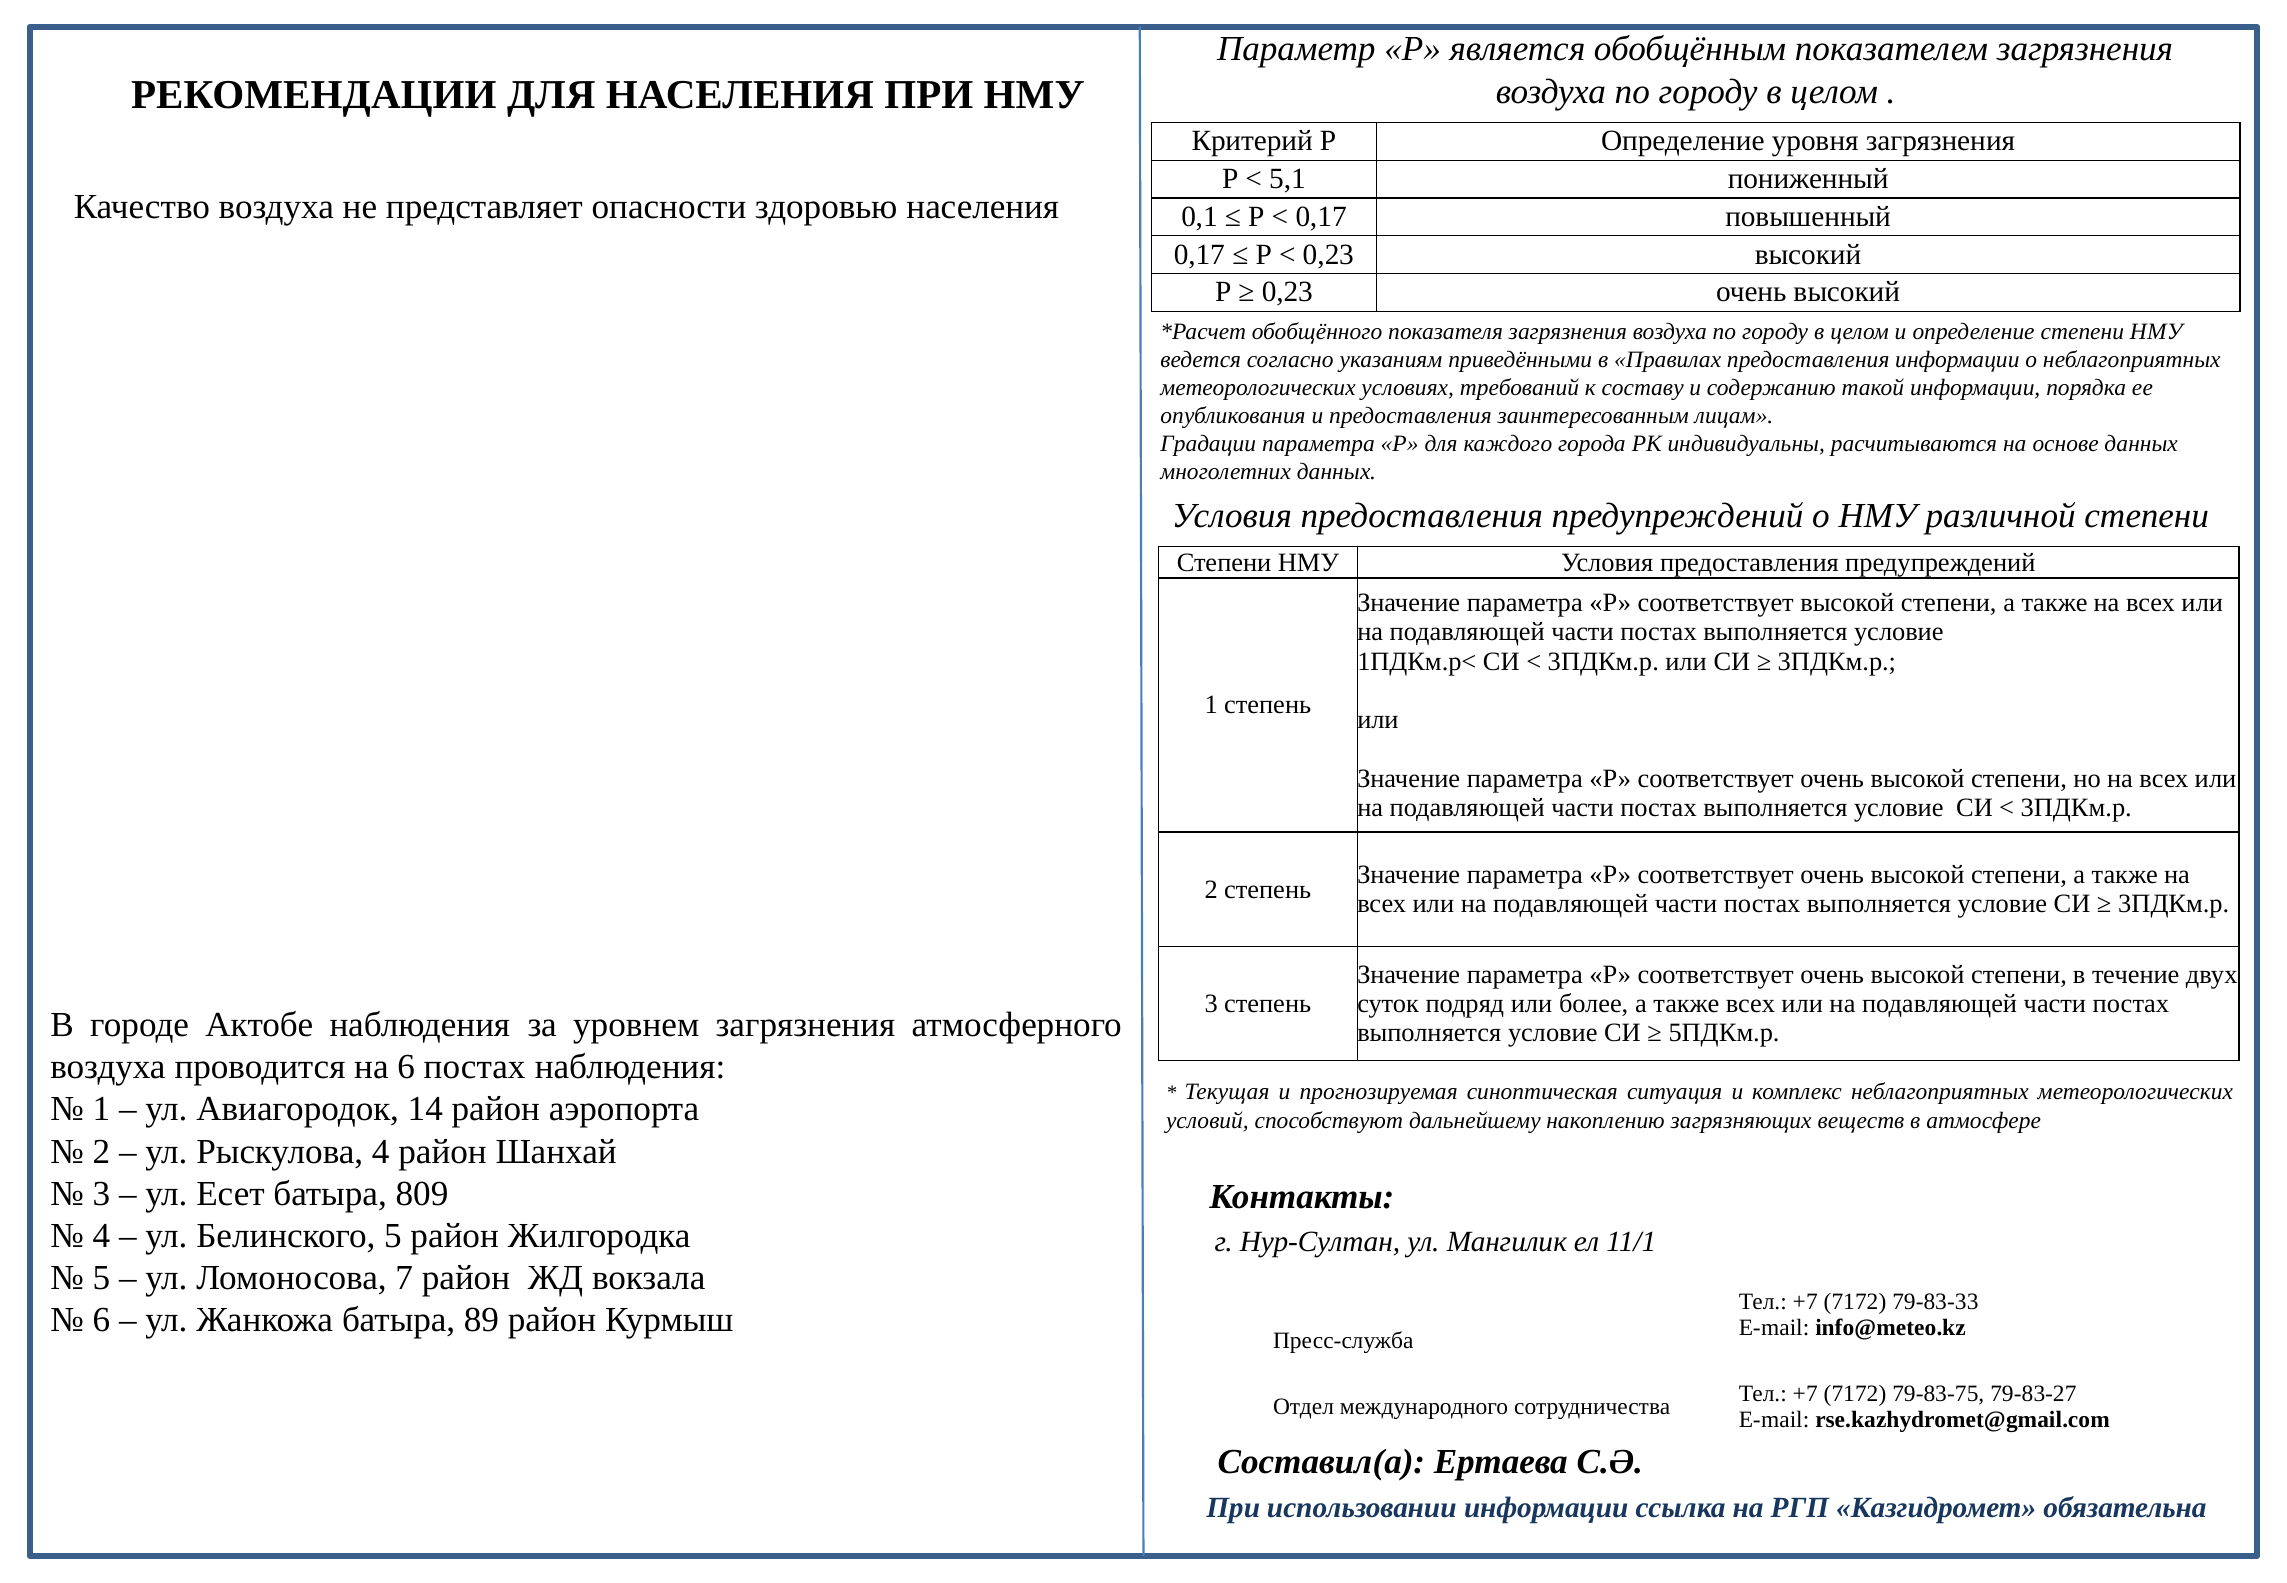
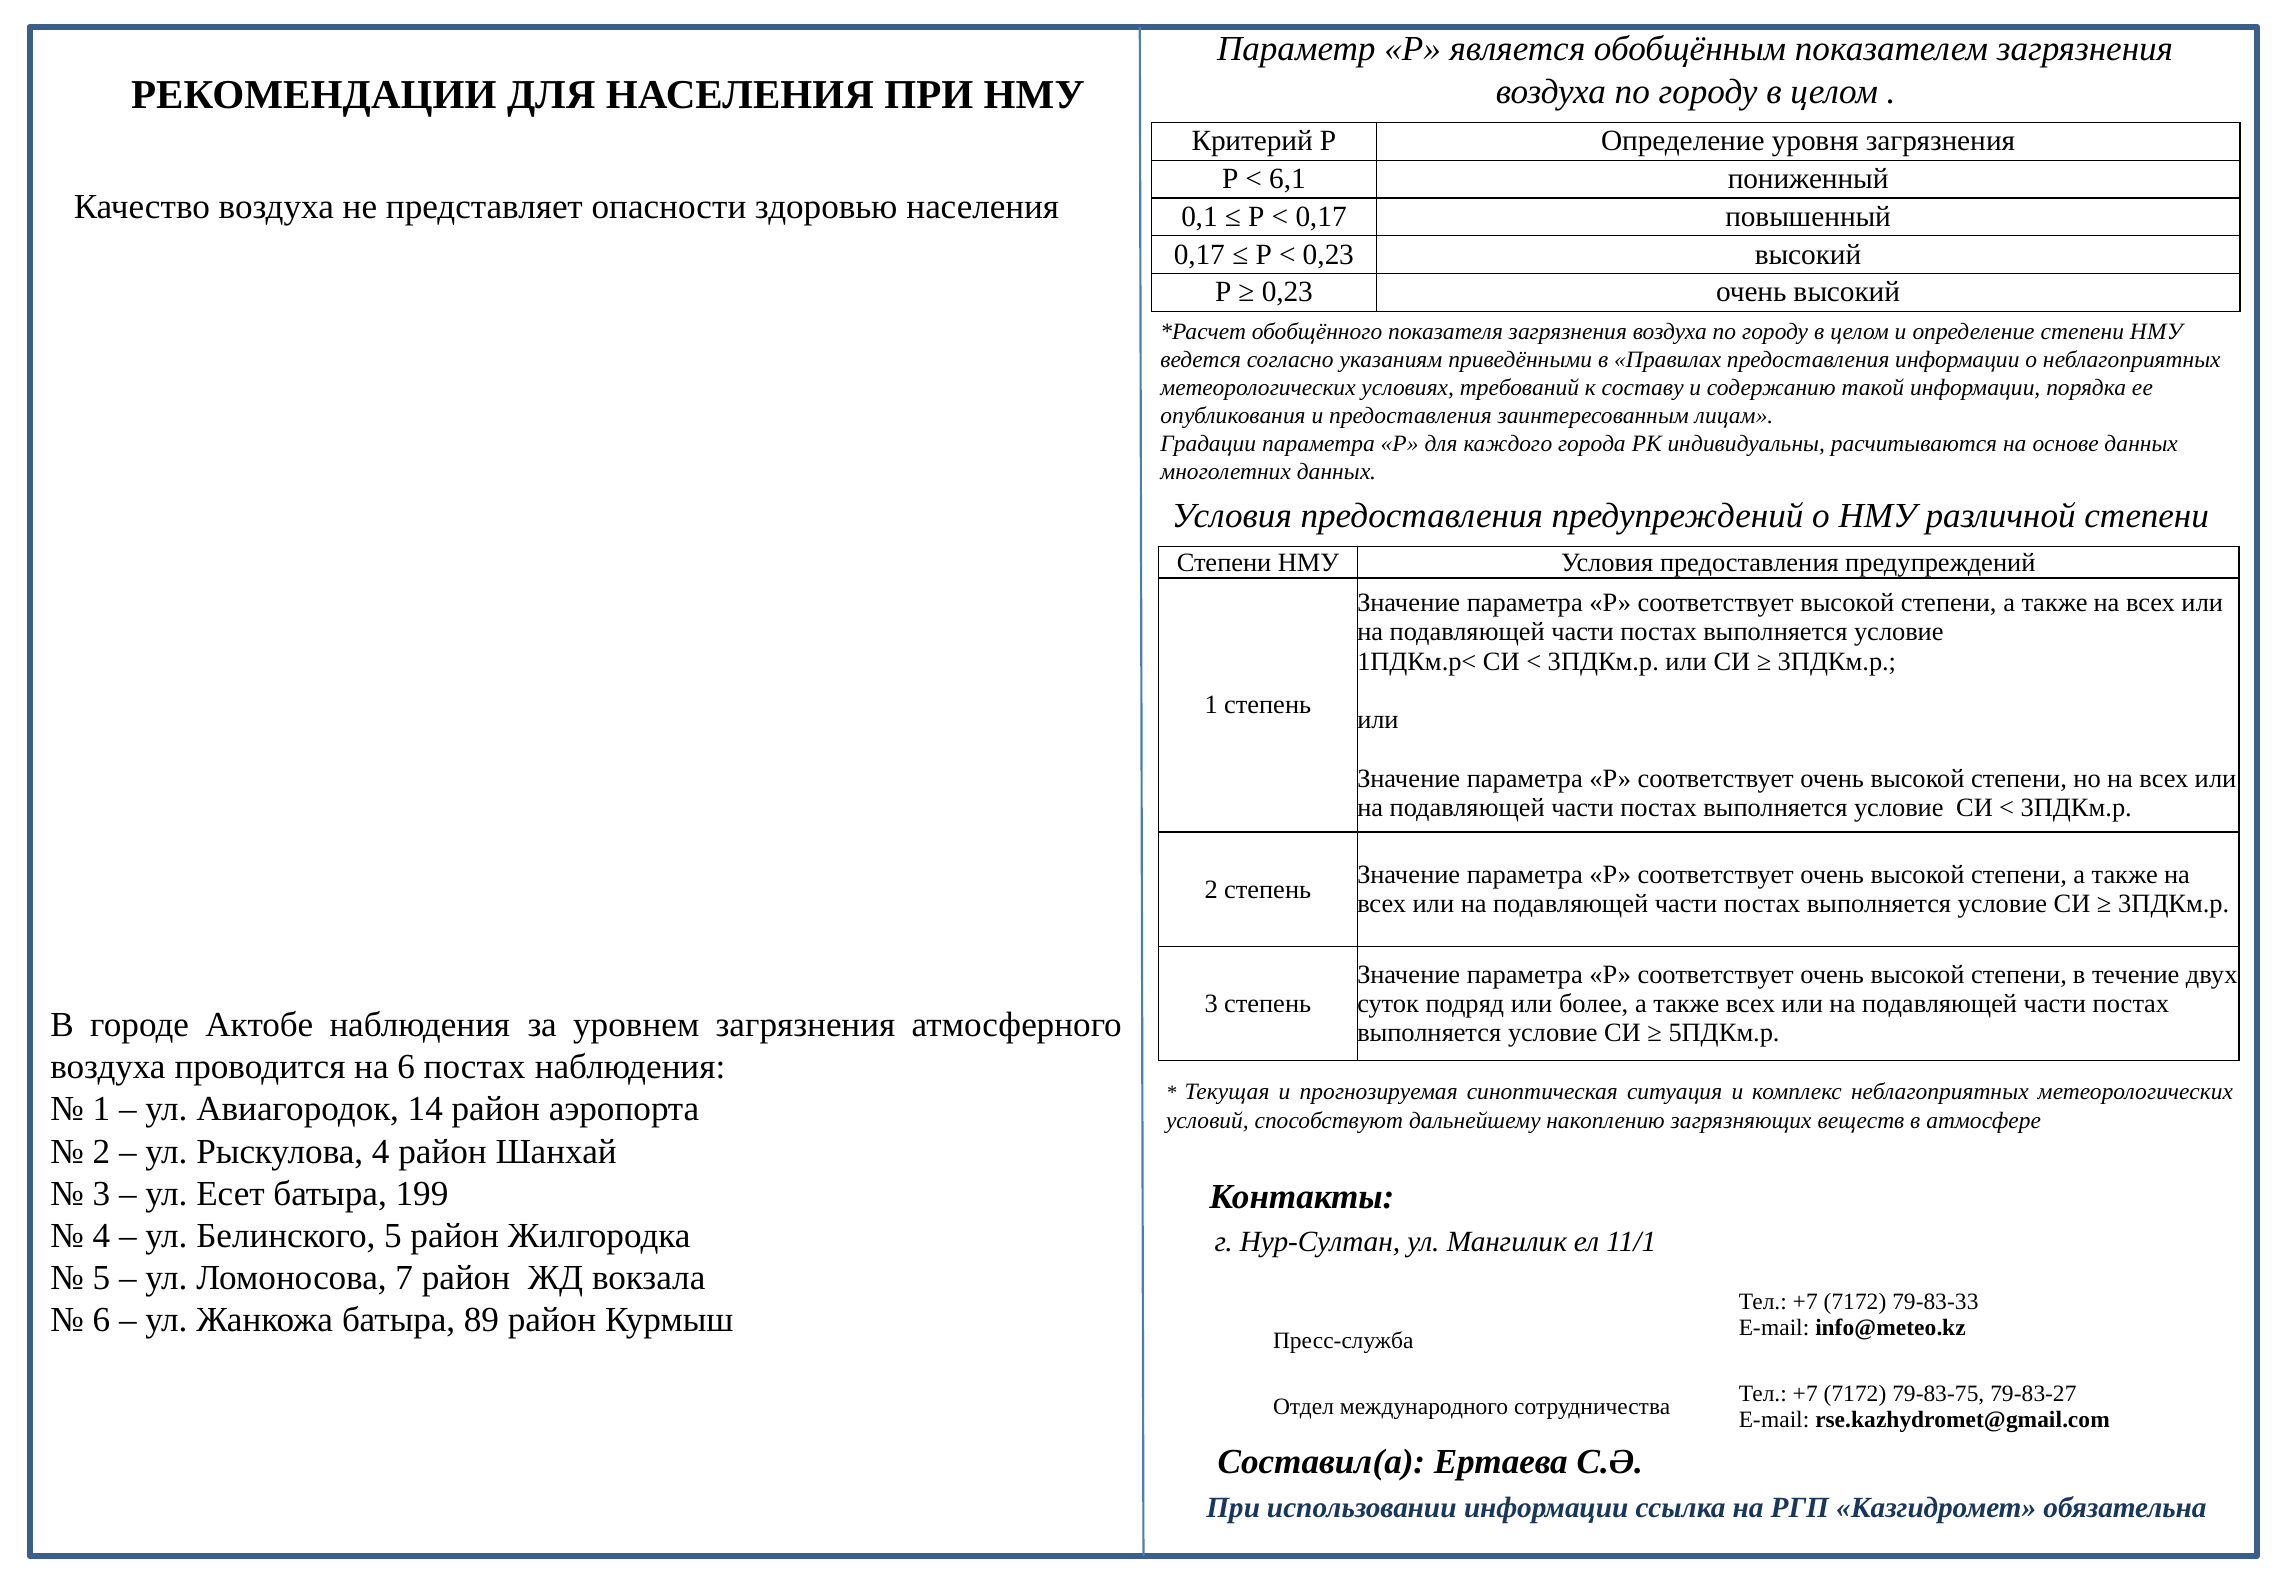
5,1: 5,1 -> 6,1 (1287, 179)
809: 809 -> 199 (422, 1194)
